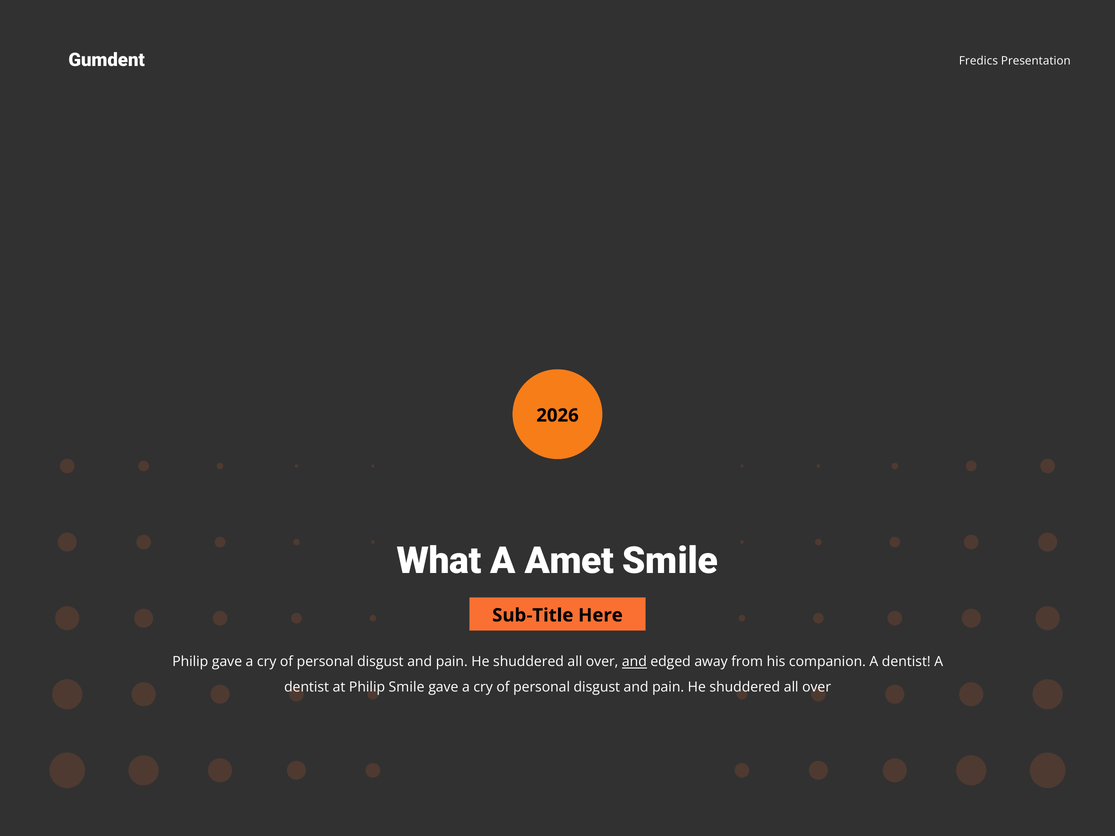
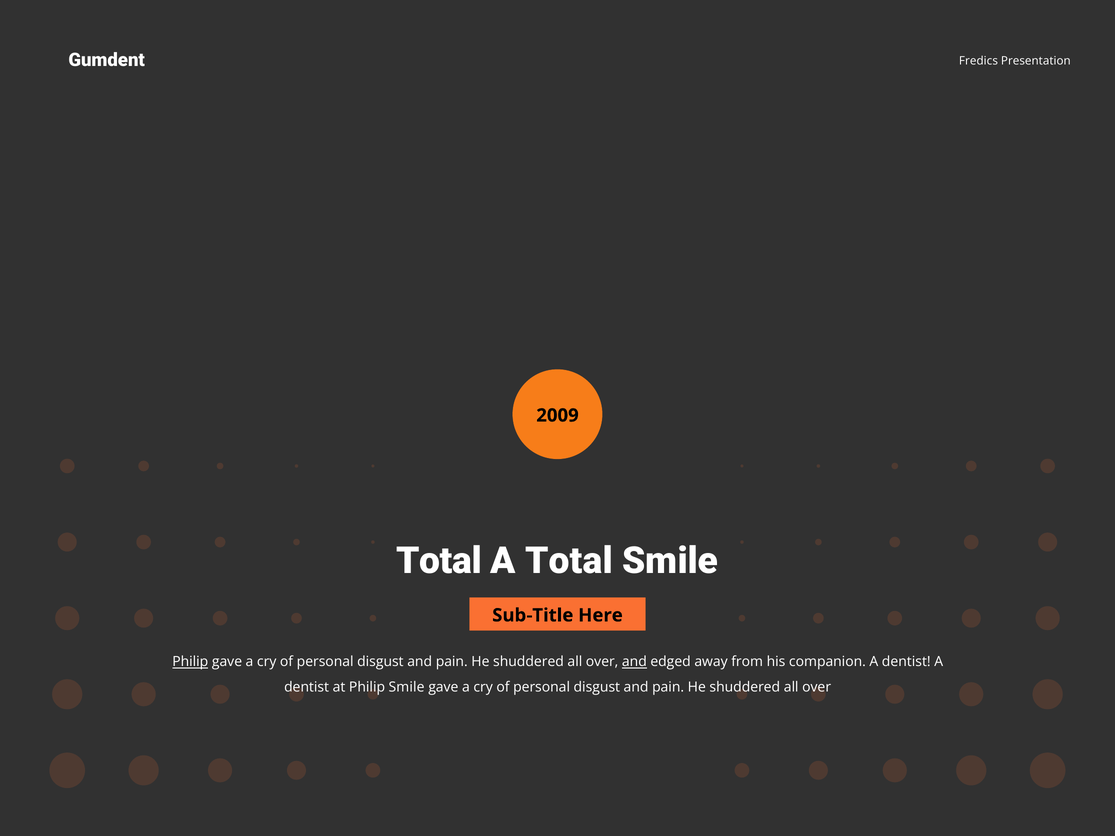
2026: 2026 -> 2009 (558, 416)
What: What -> Total (439, 561)
A Amet: Amet -> Total (569, 561)
Philip underline: none -> present (190, 662)
